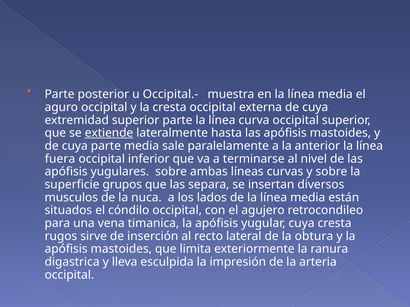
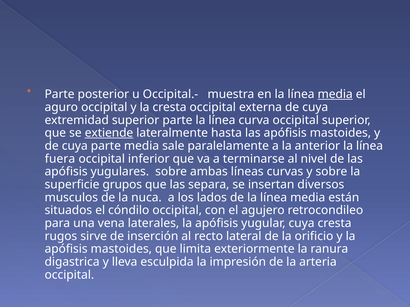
media underline: none -> present (335, 94)
timanica: timanica -> laterales (153, 224)
obtura: obtura -> orificio (314, 237)
